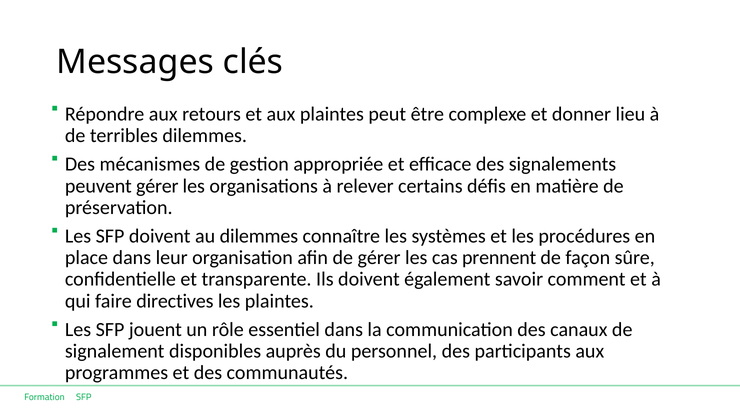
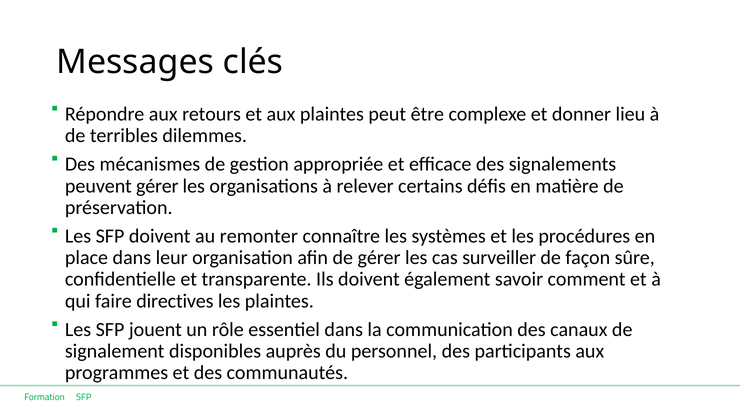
au dilemmes: dilemmes -> remonter (259, 236)
prennent: prennent -> surveiller (499, 258)
